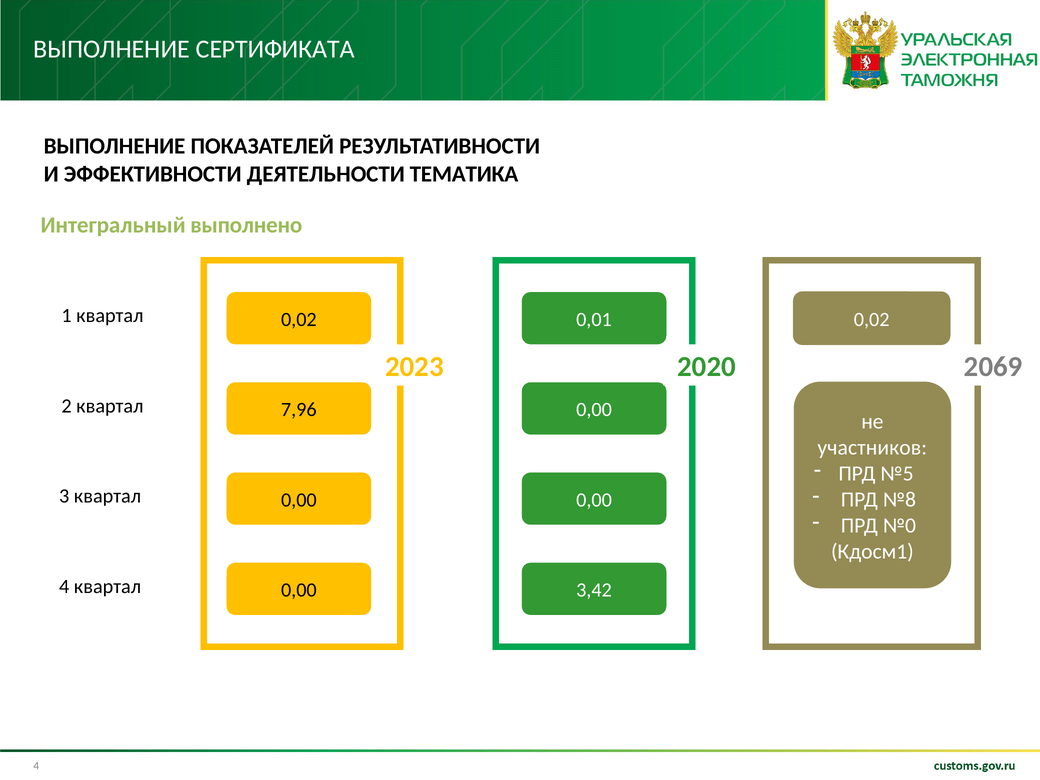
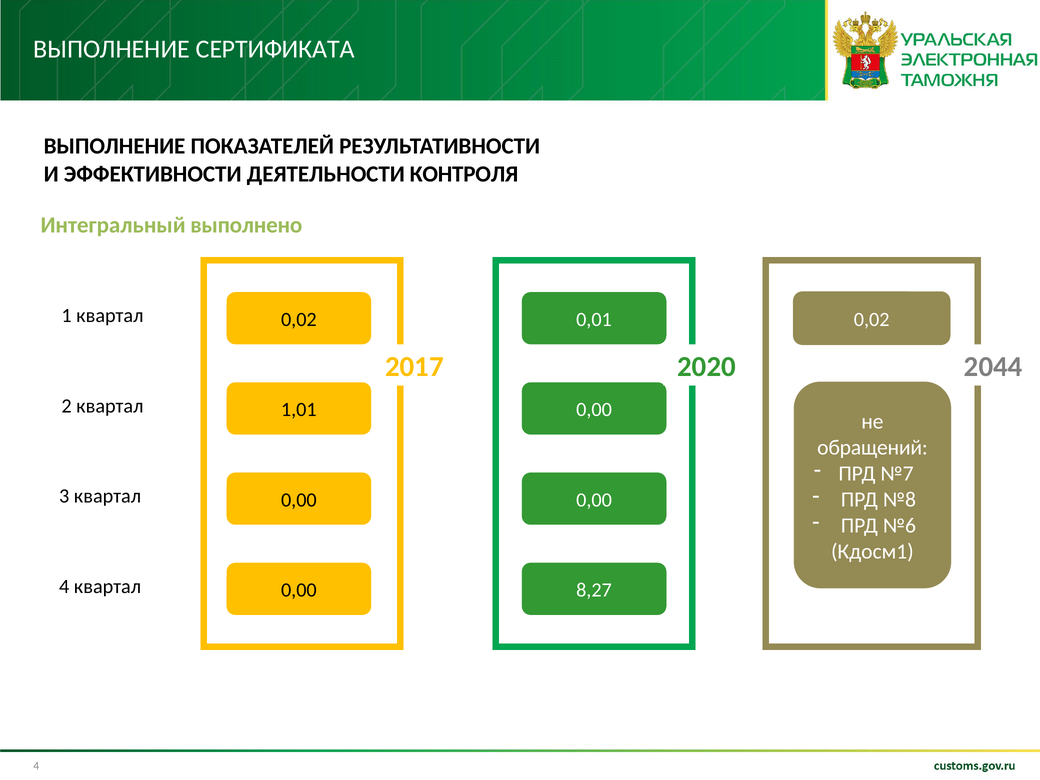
ТЕМАТИКА: ТЕМАТИКА -> КОНТРОЛЯ (464, 174)
2023: 2023 -> 2017 (414, 367)
2069: 2069 -> 2044 (993, 367)
7,96: 7,96 -> 1,01 (299, 410)
участников: участников -> обращений (872, 447)
№5: №5 -> №7 (897, 473)
№0: №0 -> №6 (899, 525)
3,42: 3,42 -> 8,27 (594, 590)
